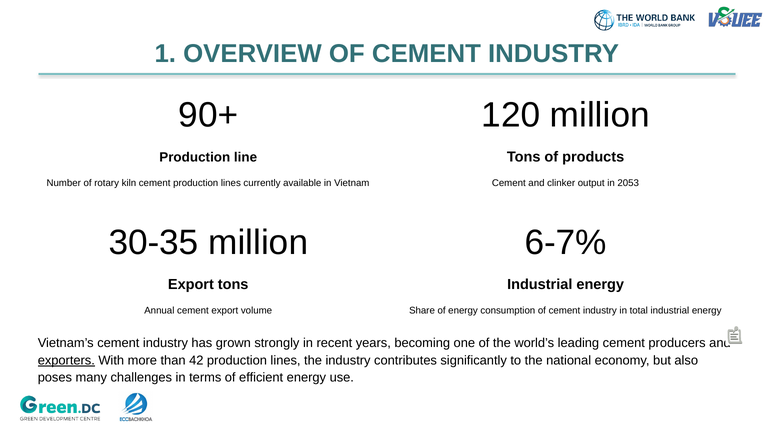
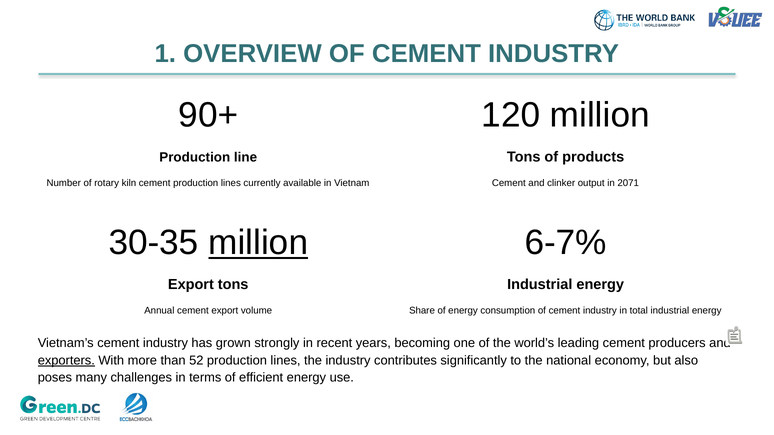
2053: 2053 -> 2071 (628, 183)
million underline: none -> present (258, 243)
42: 42 -> 52 (196, 361)
